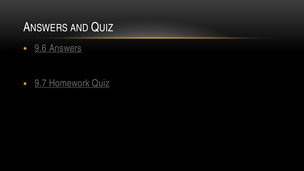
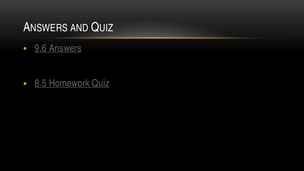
9.7: 9.7 -> 8.5 (41, 83)
